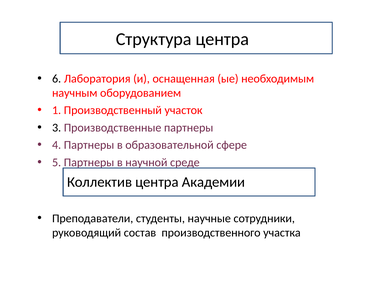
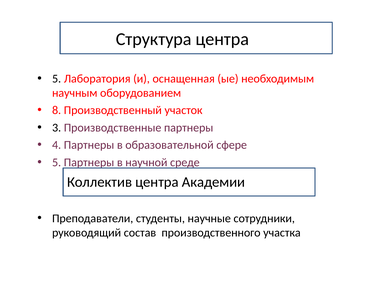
6: 6 -> 5 (57, 79)
1: 1 -> 8 (57, 110)
